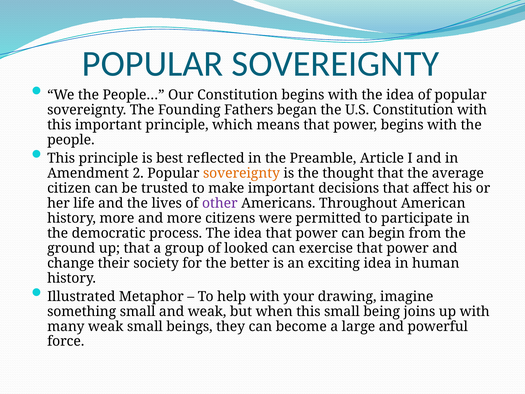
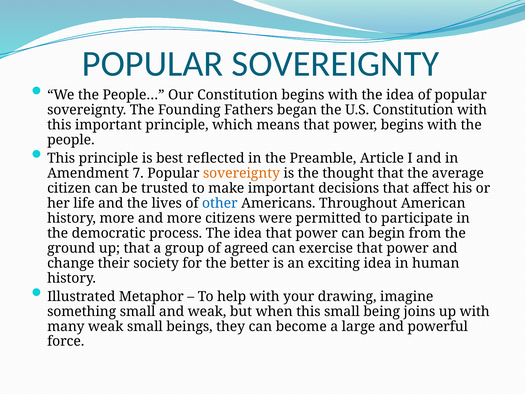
2: 2 -> 7 (138, 173)
other colour: purple -> blue (220, 203)
looked: looked -> agreed (246, 248)
